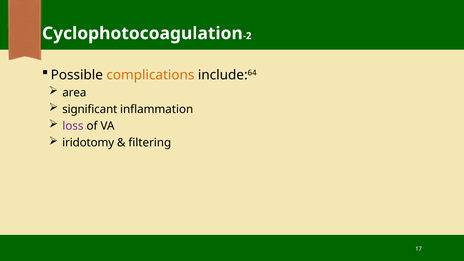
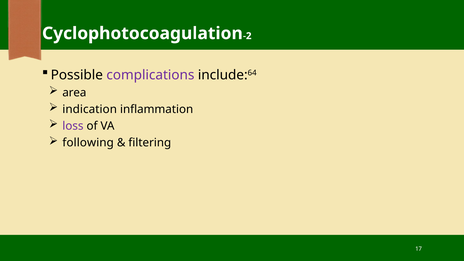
complications colour: orange -> purple (150, 75)
significant: significant -> indication (90, 109)
iridotomy: iridotomy -> following (88, 143)
